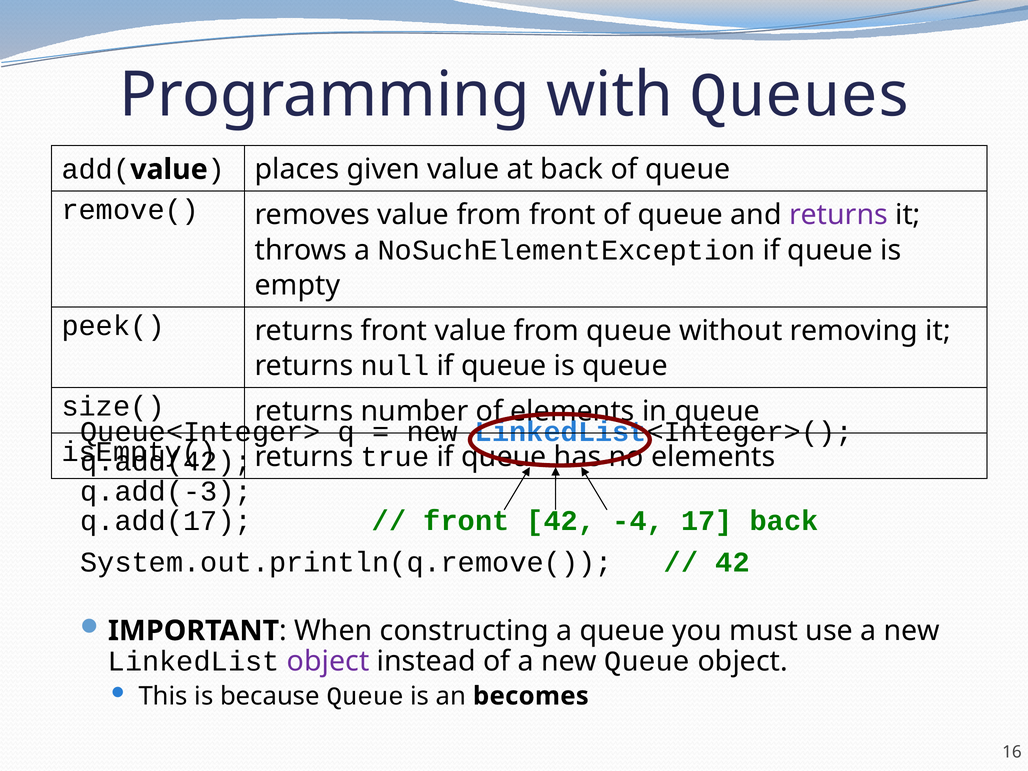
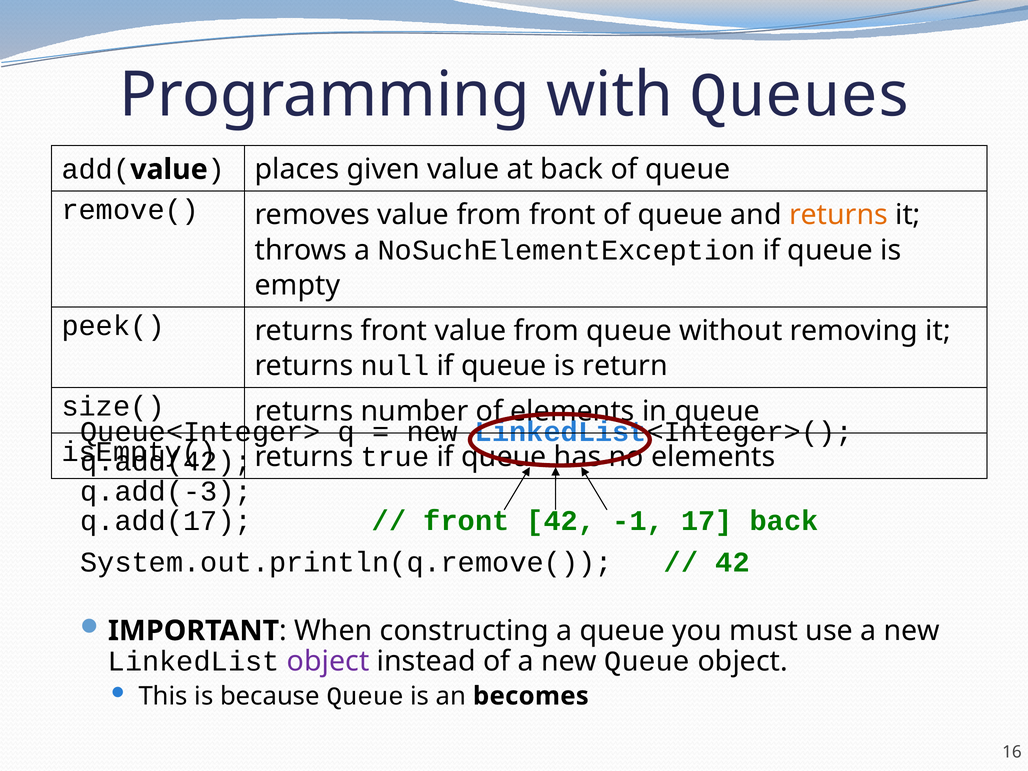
returns colour: purple -> orange (838, 215)
is queue: queue -> return (625, 366)
-4: -4 -> -1 (638, 521)
